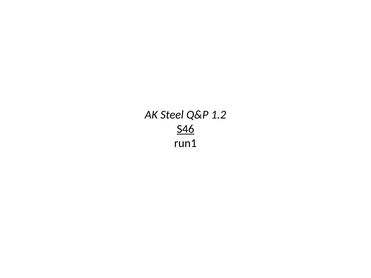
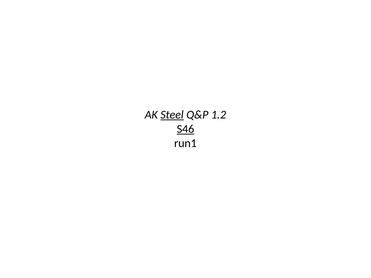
Steel underline: none -> present (172, 115)
